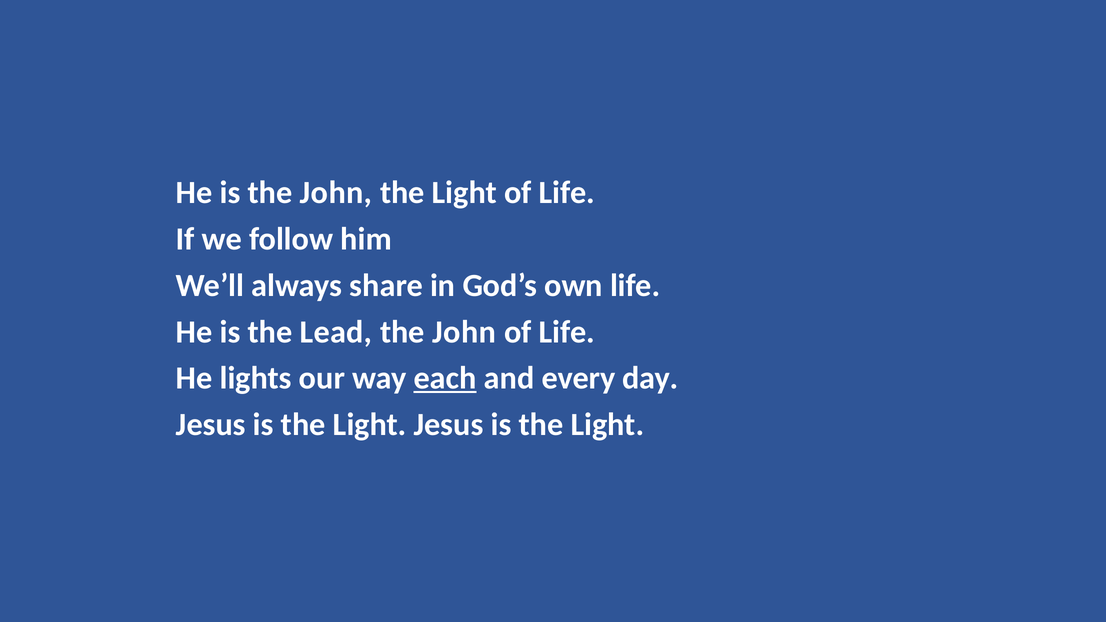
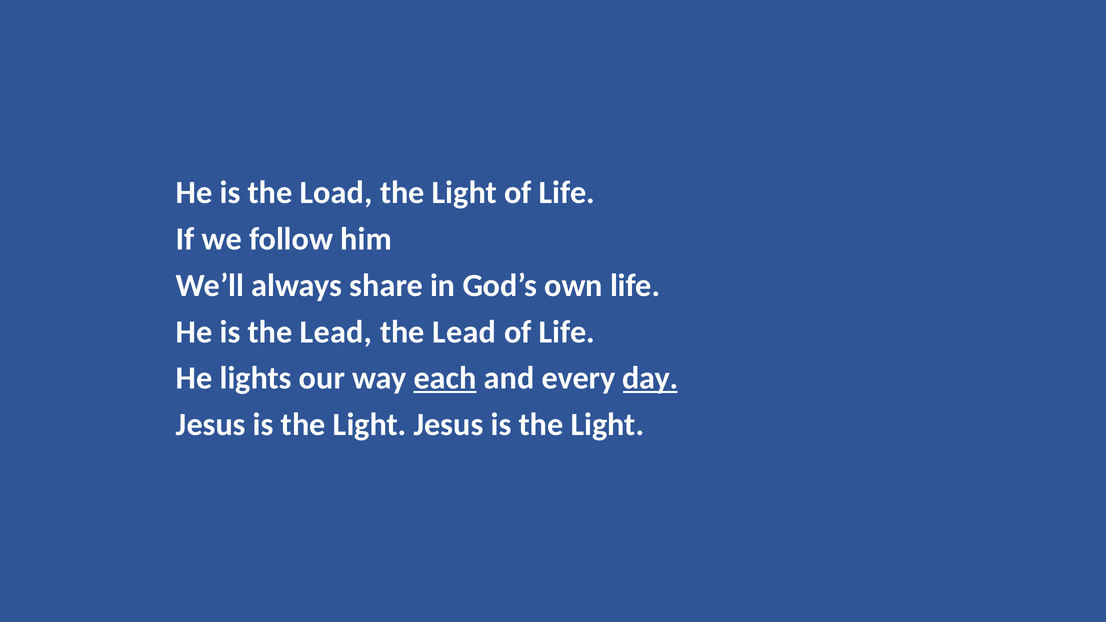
is the John: John -> Load (336, 193)
John: John -> Lead (464, 332)
day underline: none -> present (650, 378)
